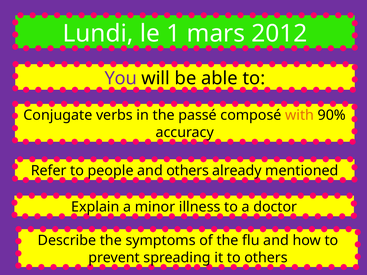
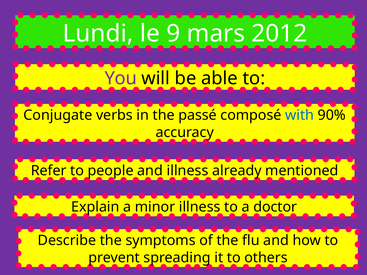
1: 1 -> 9 (173, 33)
with colour: orange -> blue (300, 115)
and others: others -> illness (187, 171)
